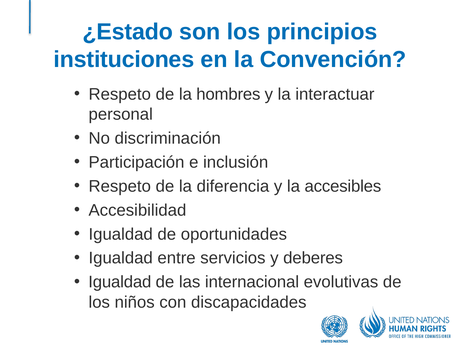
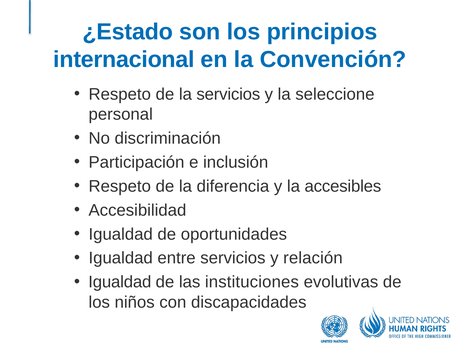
instituciones: instituciones -> internacional (124, 60)
la hombres: hombres -> servicios (228, 94)
interactuar: interactuar -> seleccione (335, 94)
deberes: deberes -> relación (313, 258)
internacional: internacional -> instituciones (252, 282)
